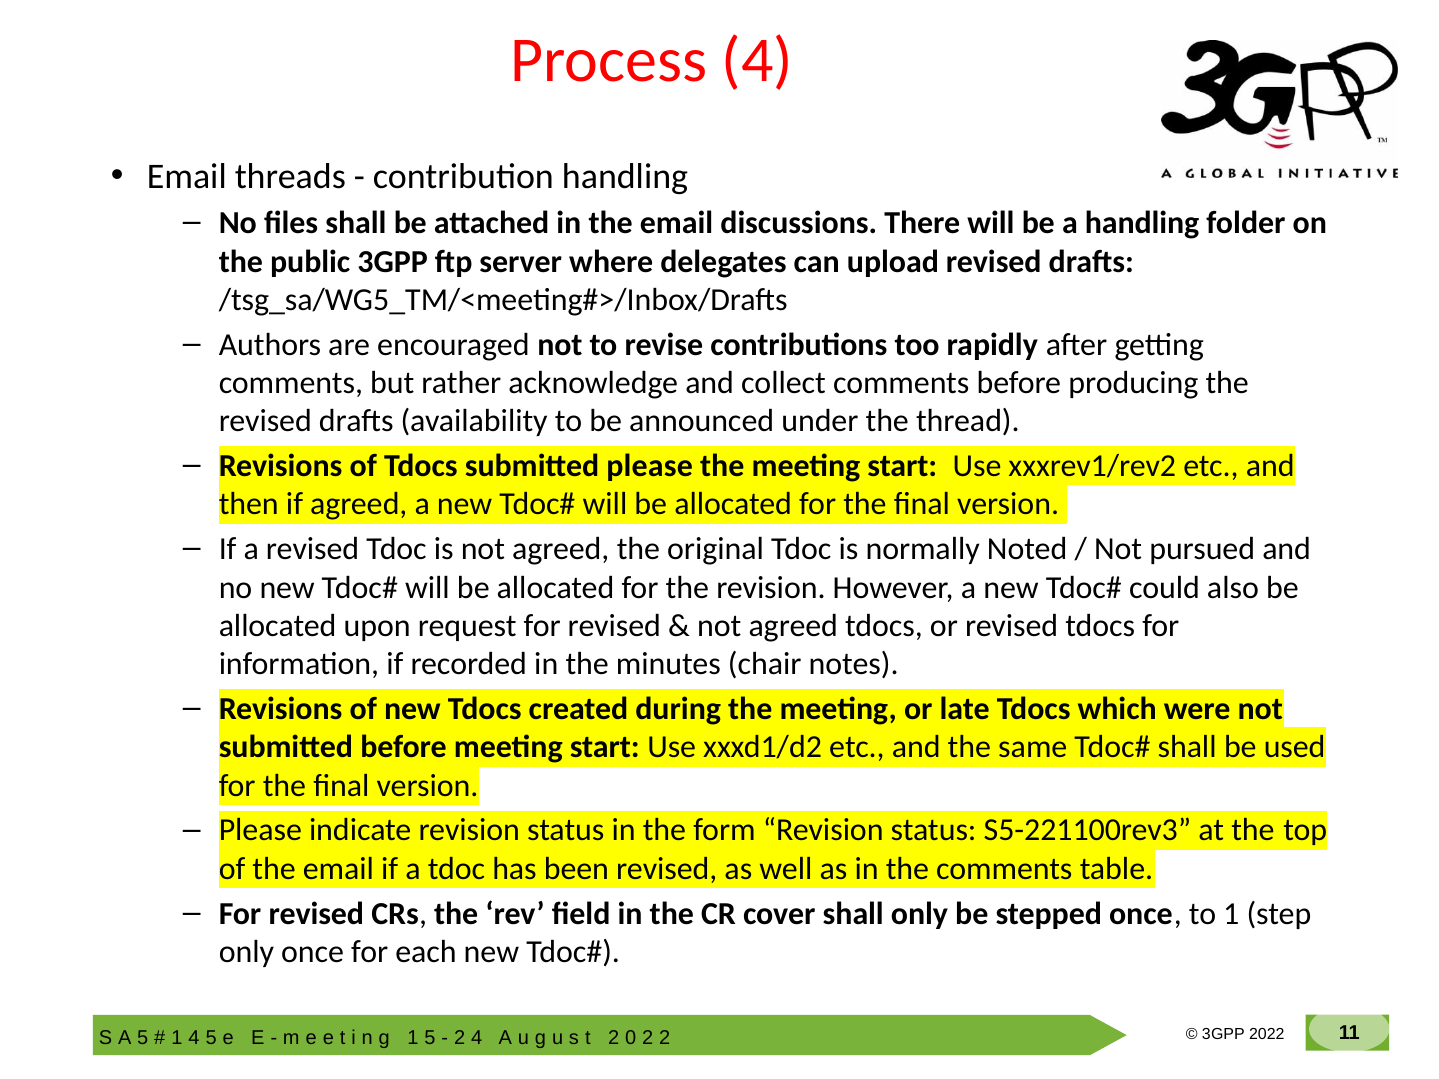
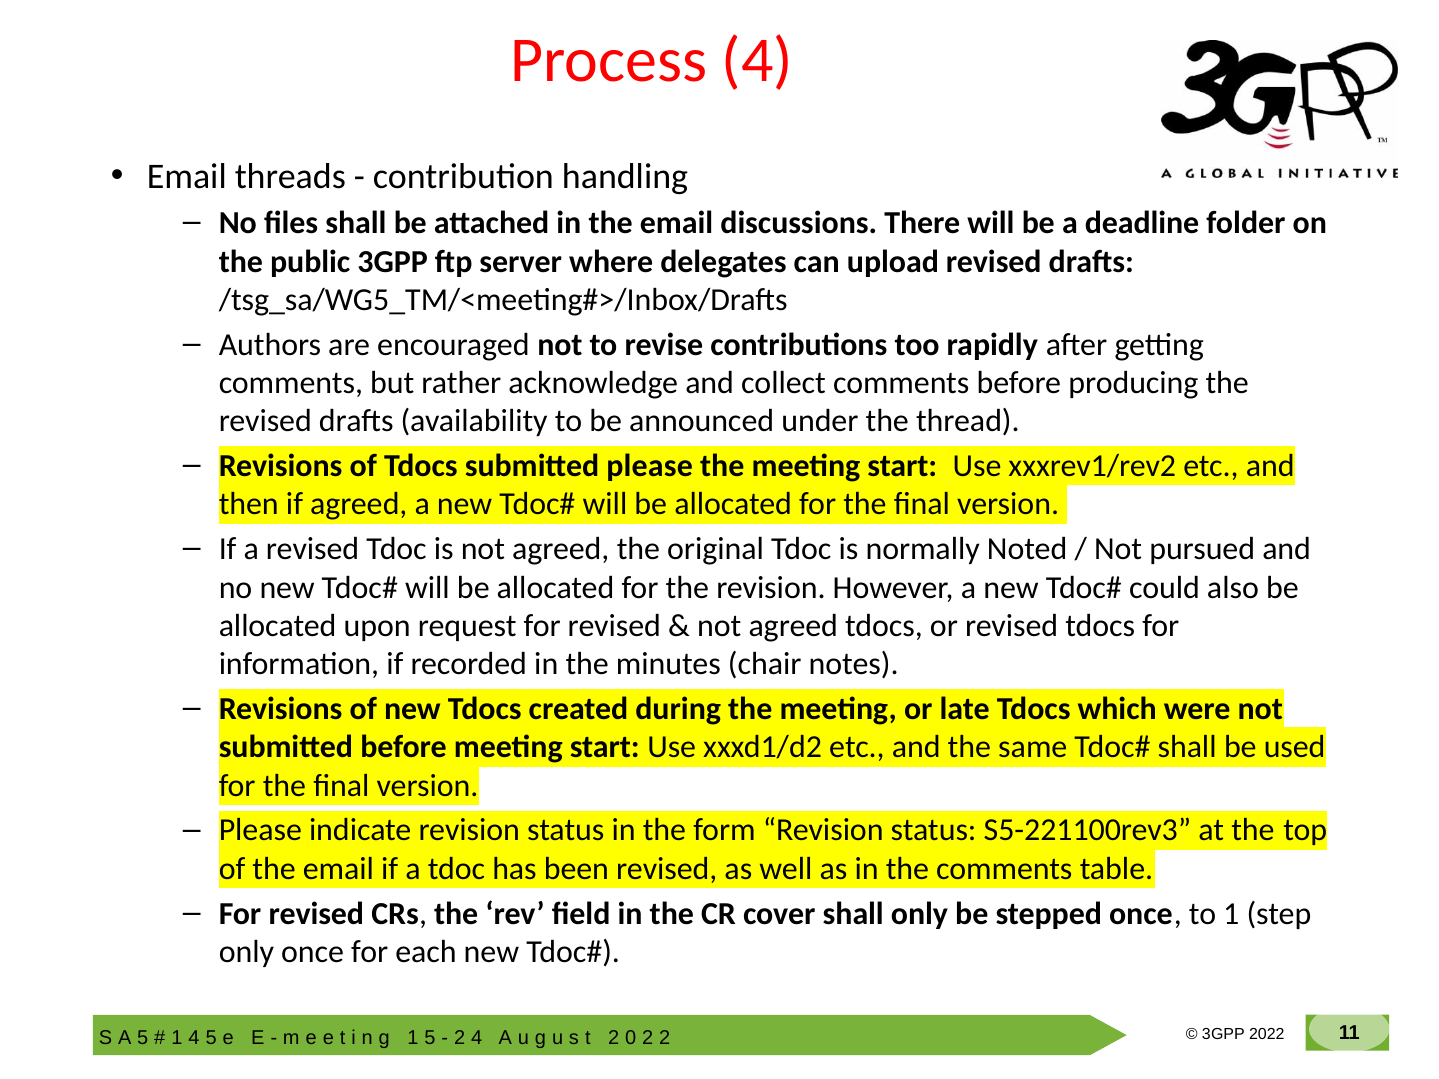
a handling: handling -> deadline (1142, 223)
